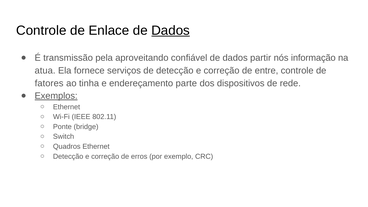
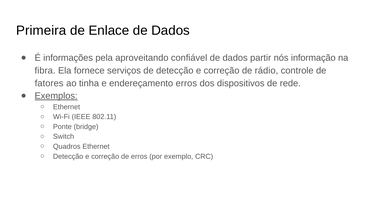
Controle: Controle -> Primeira (41, 30)
Dados underline: present -> none (171, 30)
transmissão: transmissão -> informações (68, 58)
atua: atua -> fibra (45, 71)
entre: entre -> rádio (266, 71)
endereçamento parte: parte -> erros (186, 83)
